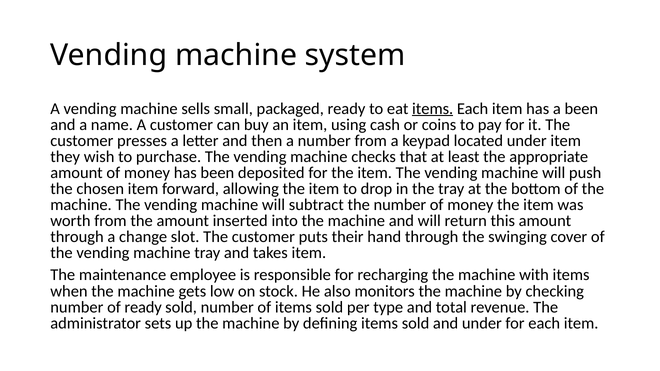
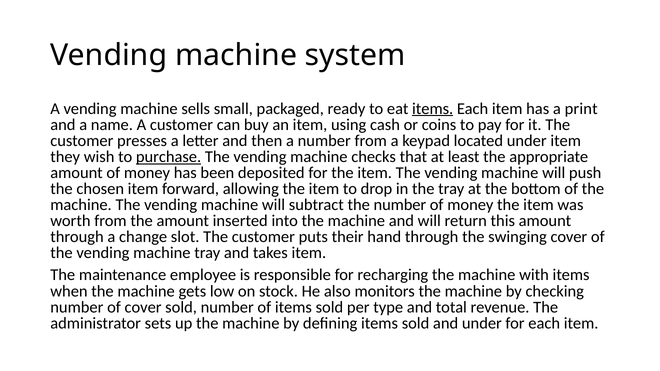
a been: been -> print (581, 109)
purchase underline: none -> present (169, 157)
of ready: ready -> cover (143, 307)
